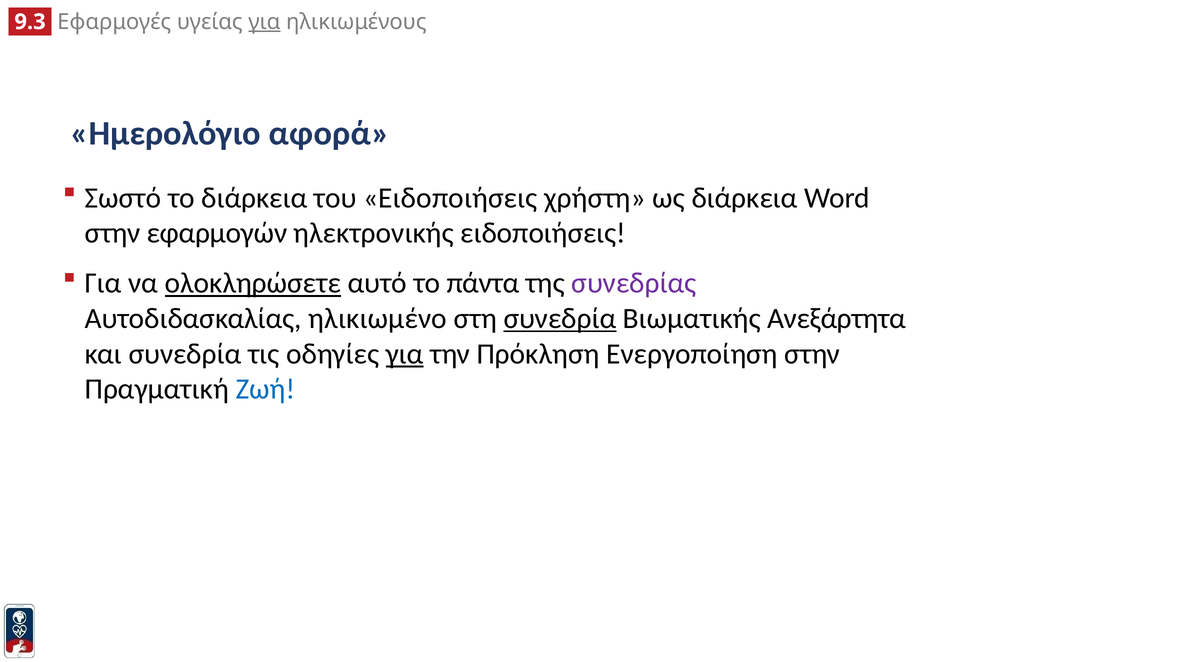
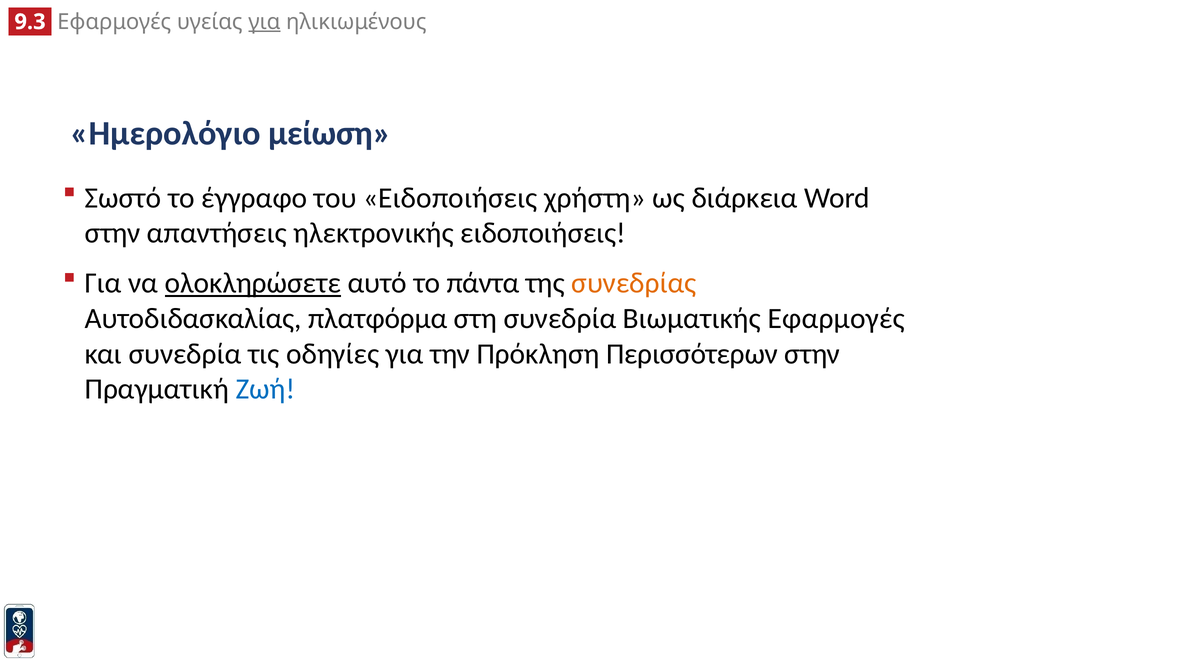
αφορά: αφορά -> μείωση (330, 133)
το διάρκεια: διάρκεια -> έγγραφο (254, 198)
εφαρμογών: εφαρμογών -> απαντήσεις (217, 233)
συνεδρίας colour: purple -> orange (634, 283)
ηλικιωμένο: ηλικιωμένο -> πλατφόρμα (378, 319)
συνεδρία underline: present -> none (560, 319)
Βιωματικής Ανεξάρτητα: Ανεξάρτητα -> Εφαρμογές (836, 319)
για underline: present -> none (405, 354)
Ενεργοποίηση: Ενεργοποίηση -> Περισσότερων (692, 354)
